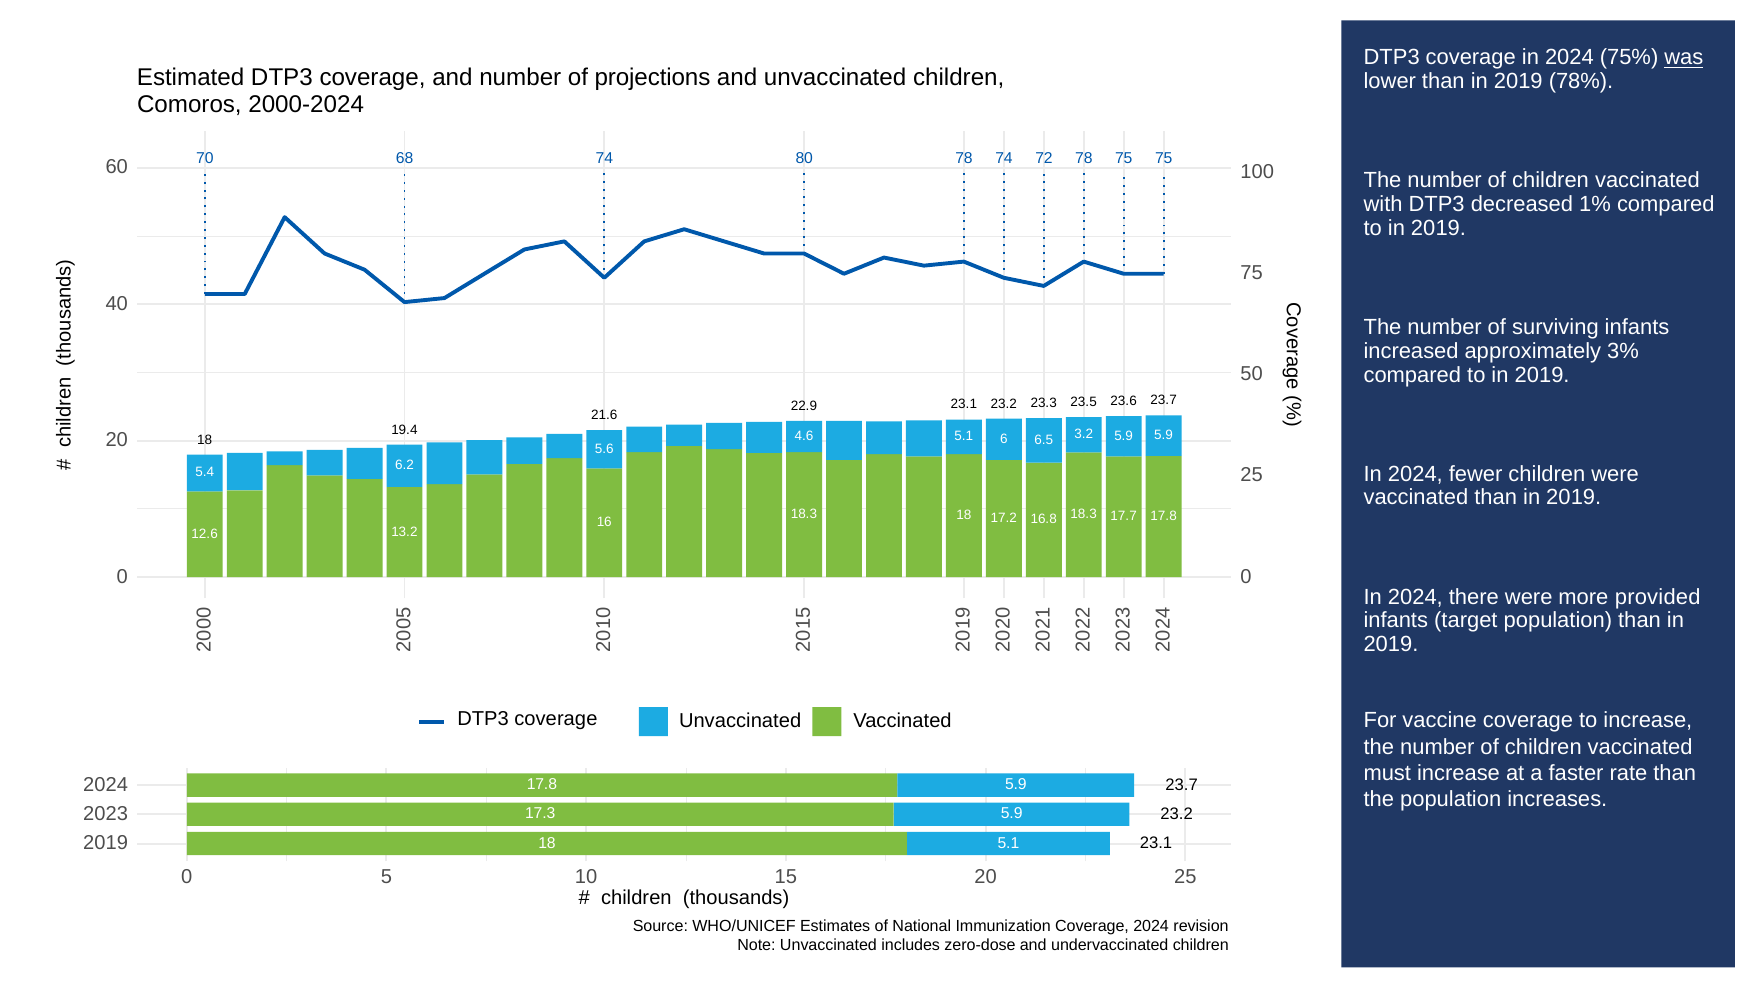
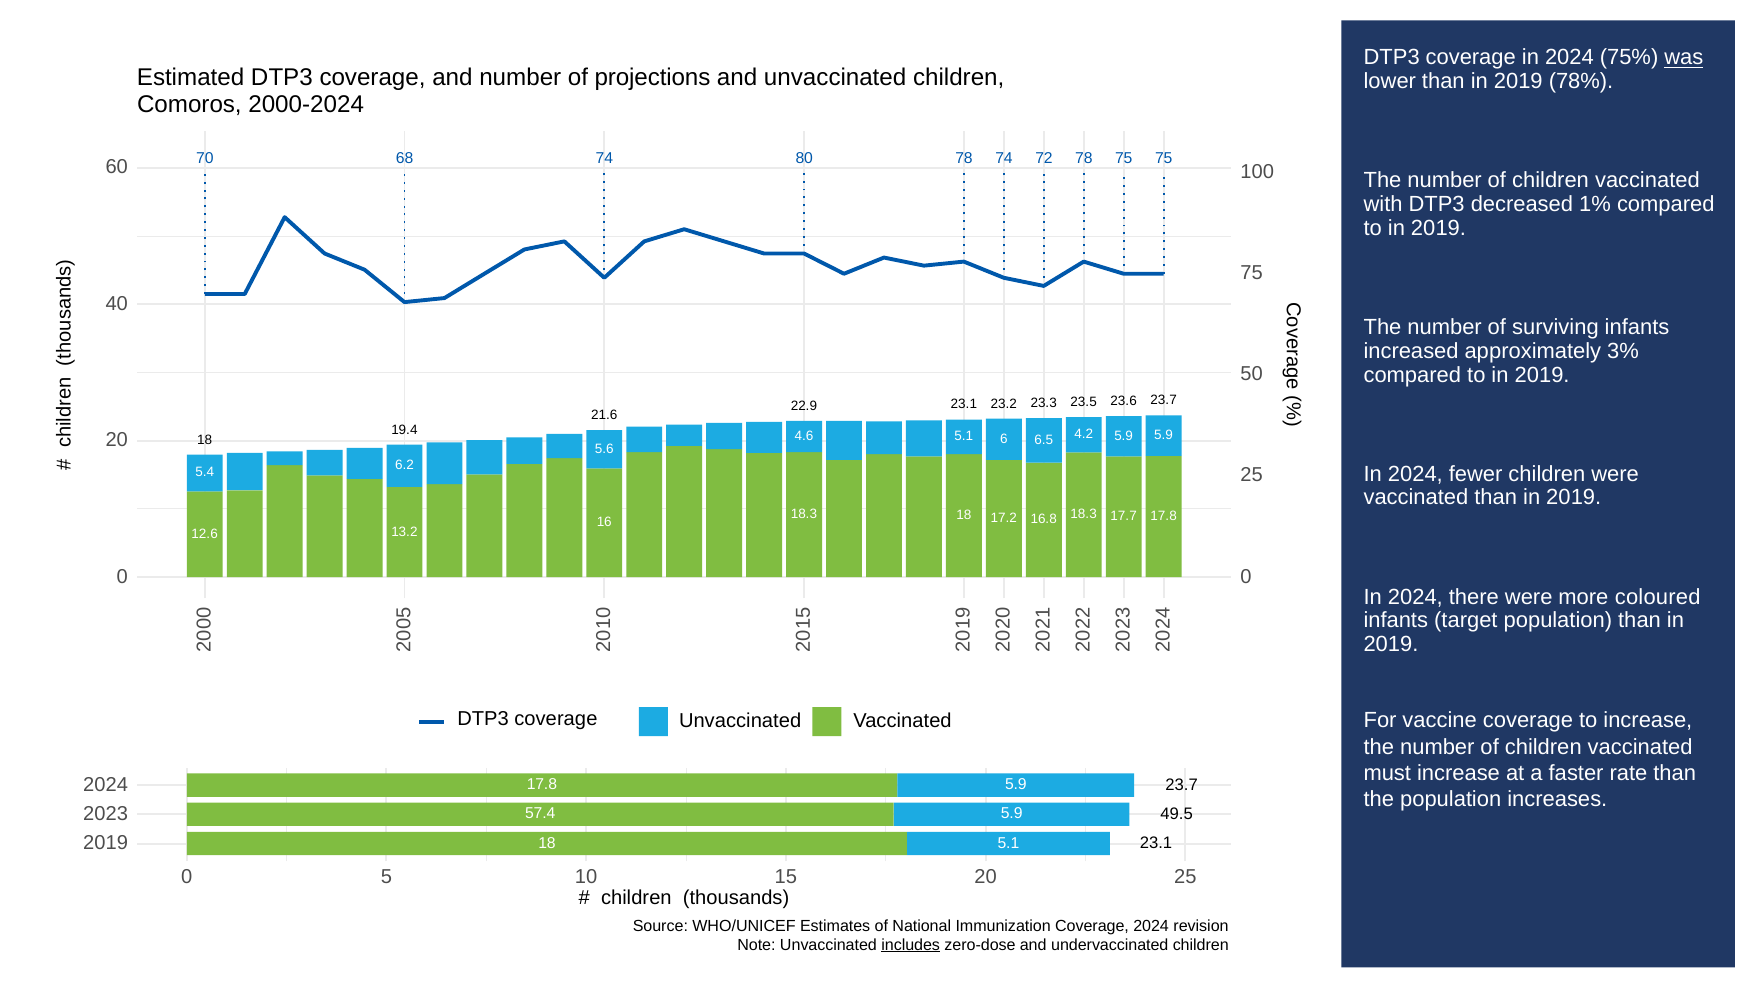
3.2: 3.2 -> 4.2 (1084, 434)
provided: provided -> coloured (1658, 597)
23.2: 23.2 -> 49.5 (1177, 814)
17.3: 17.3 -> 57.4 (540, 814)
includes underline: none -> present (911, 945)
